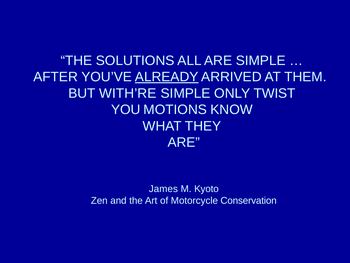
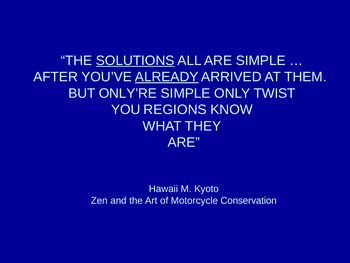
SOLUTIONS underline: none -> present (135, 60)
WITH’RE: WITH’RE -> ONLY’RE (128, 93)
MOTIONS: MOTIONS -> REGIONS (175, 109)
James: James -> Hawaii (163, 189)
